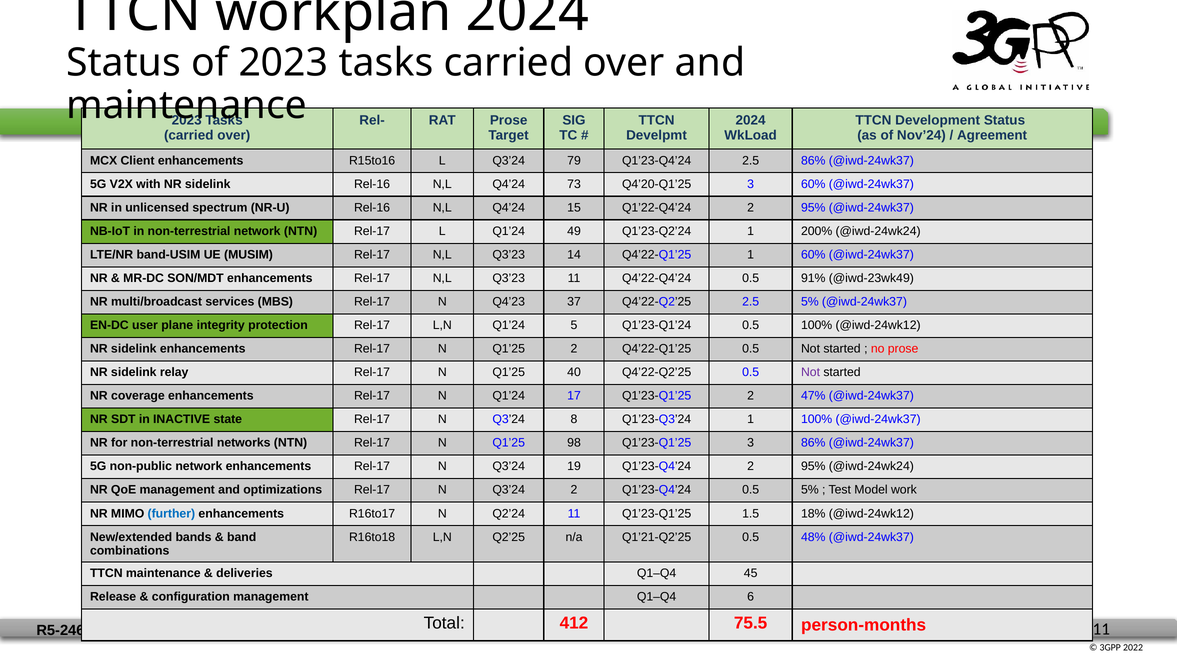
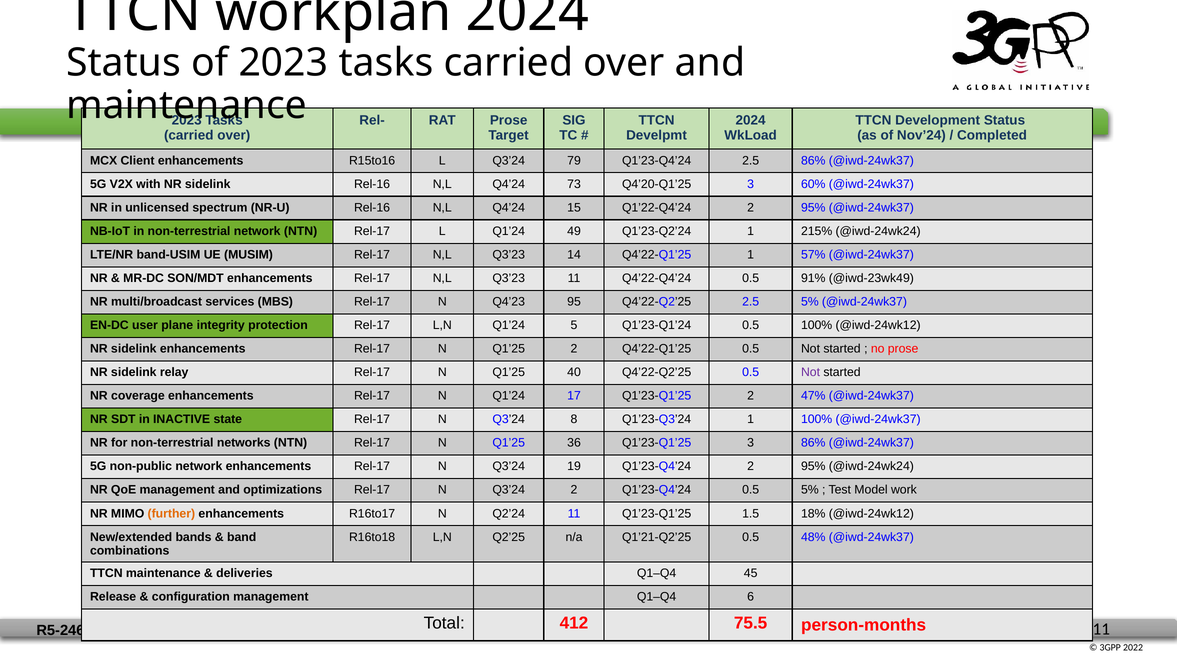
Agreement: Agreement -> Completed (992, 135)
200%: 200% -> 215% (817, 231)
1 60%: 60% -> 57% (813, 255)
37: 37 -> 95 (574, 302)
98: 98 -> 36 (574, 443)
further colour: blue -> orange (171, 514)
